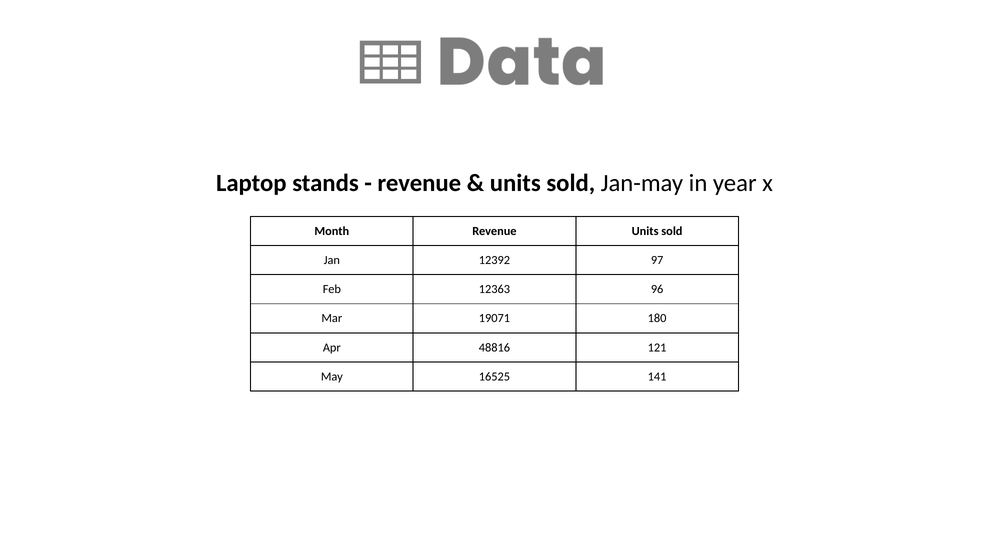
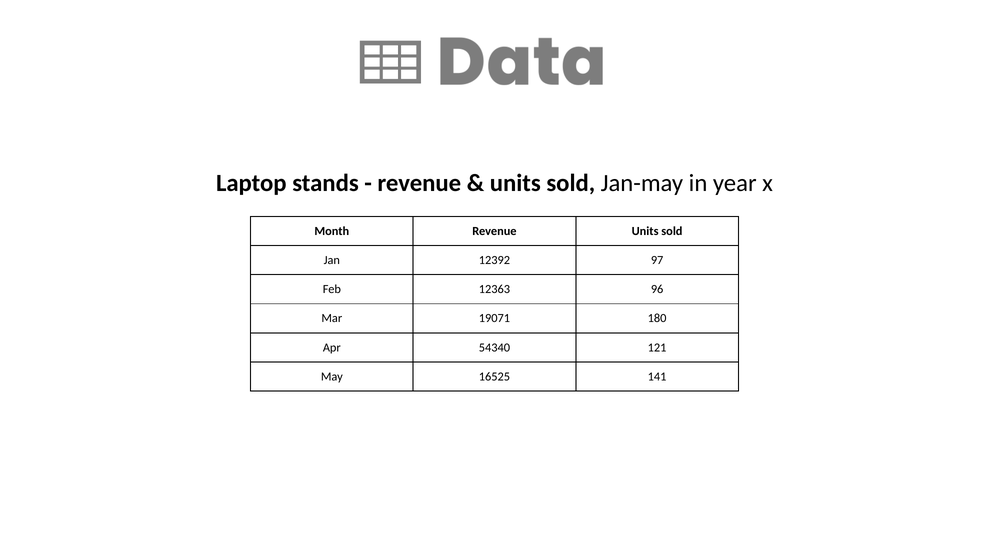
48816: 48816 -> 54340 (494, 348)
